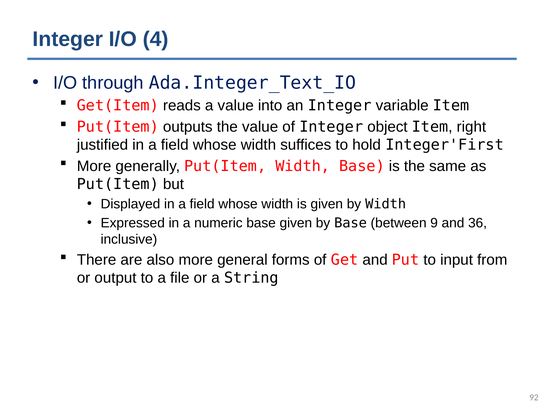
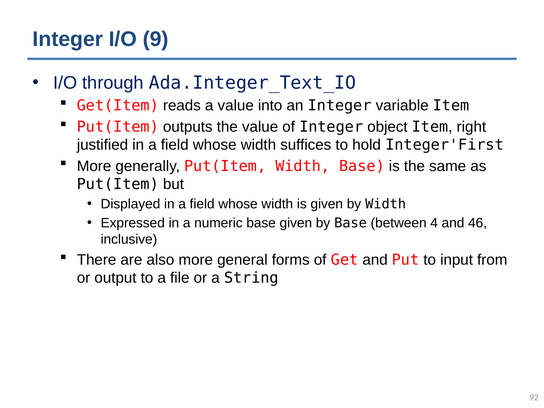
4: 4 -> 9 (156, 39)
9: 9 -> 4 (434, 223)
36: 36 -> 46 (478, 223)
